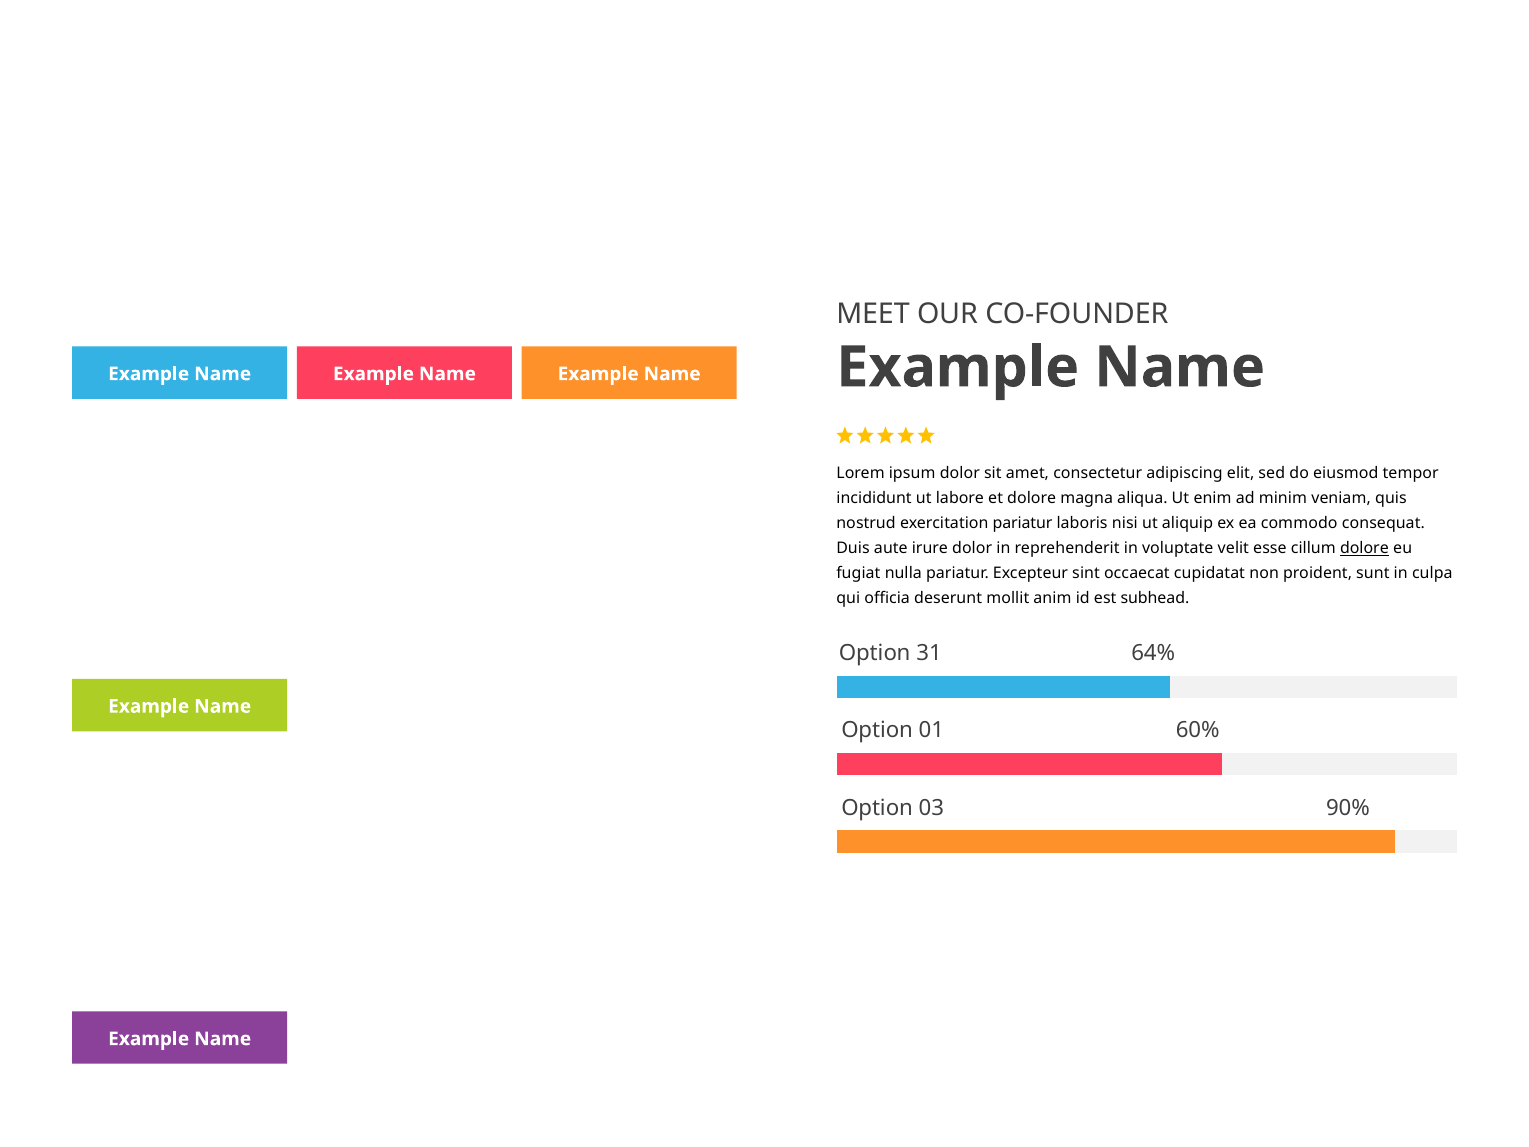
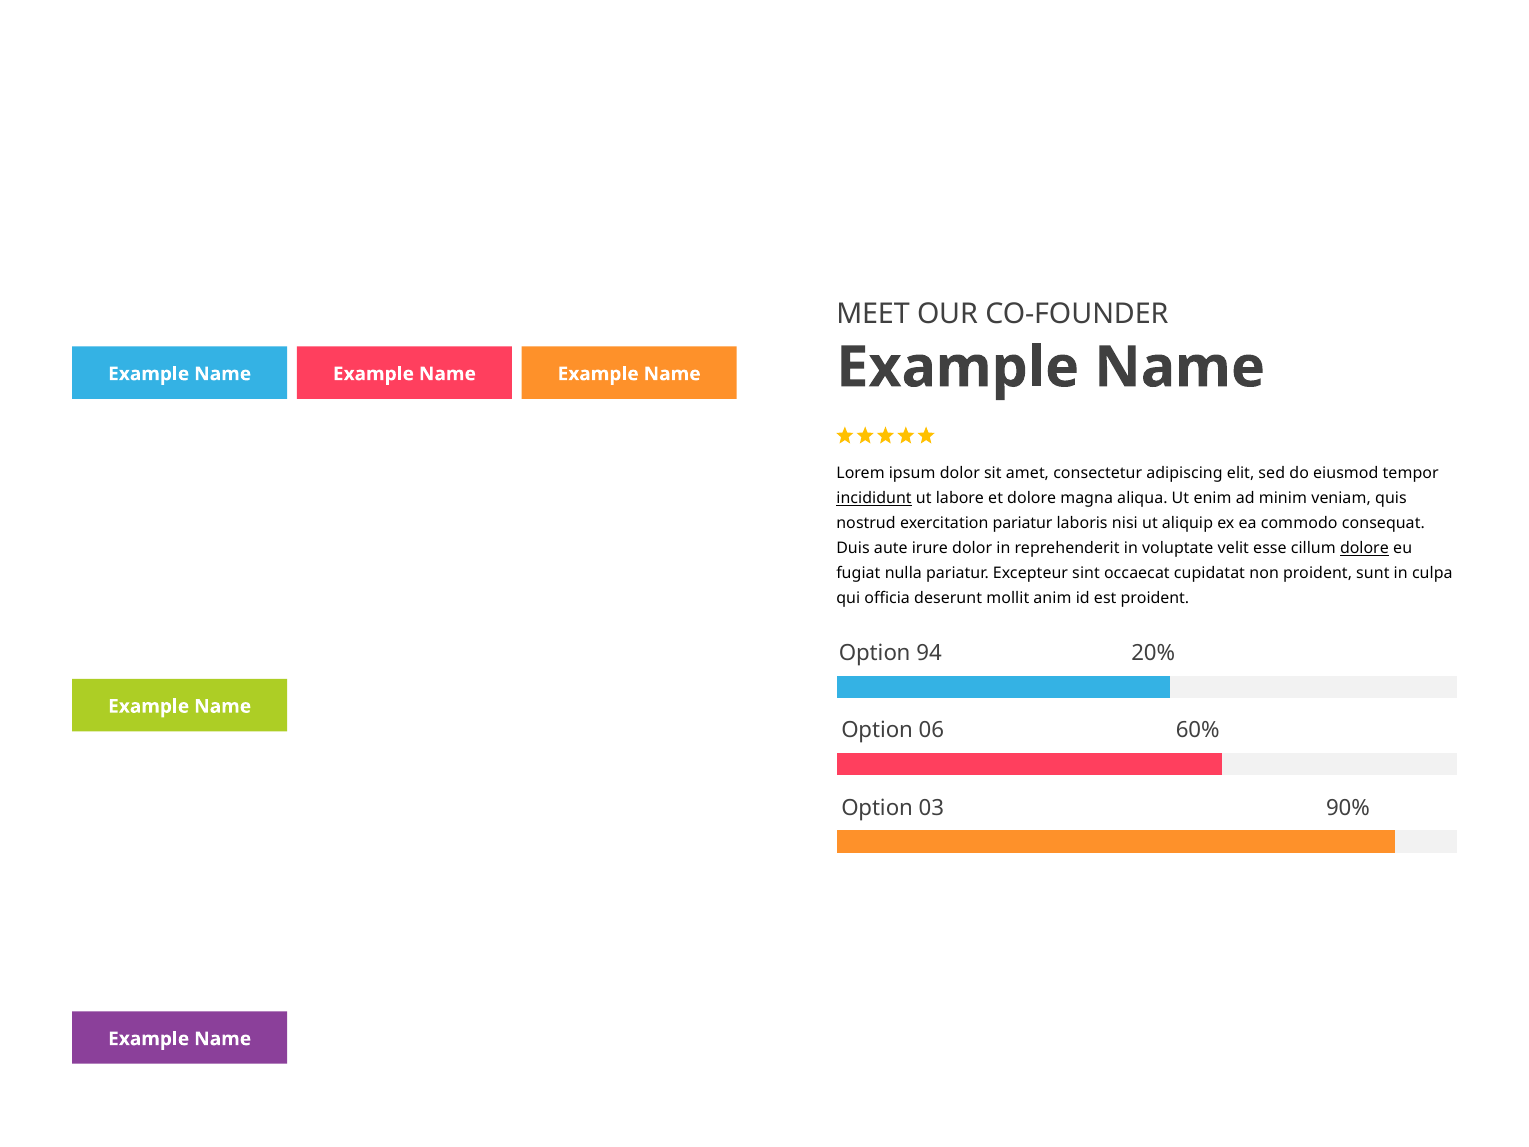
incididunt underline: none -> present (874, 498)
est subhead: subhead -> proident (1155, 598)
31: 31 -> 94 (929, 653)
64%: 64% -> 20% (1153, 653)
01: 01 -> 06 (931, 730)
